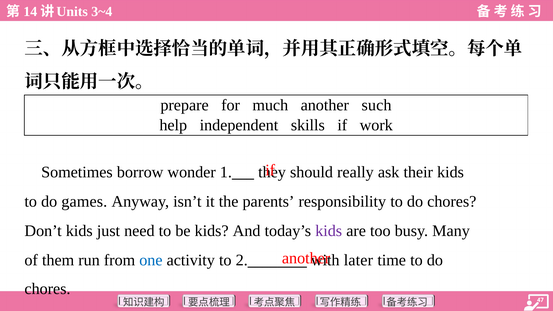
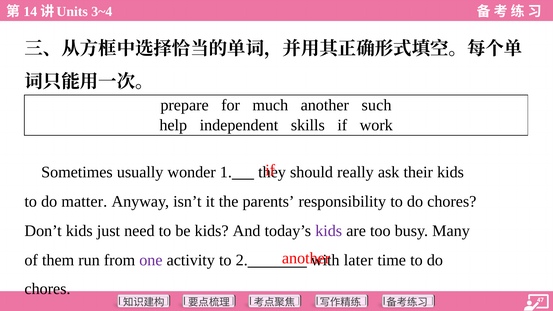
borrow: borrow -> usually (140, 172)
games: games -> matter (84, 201)
one colour: blue -> purple (151, 260)
